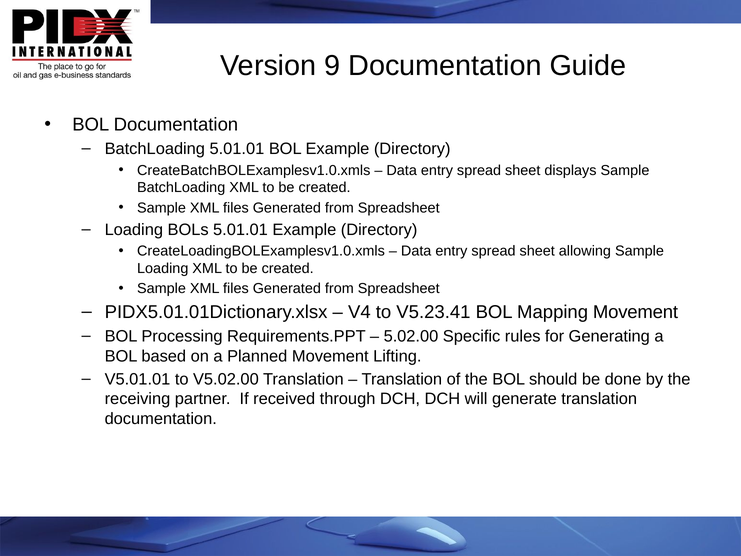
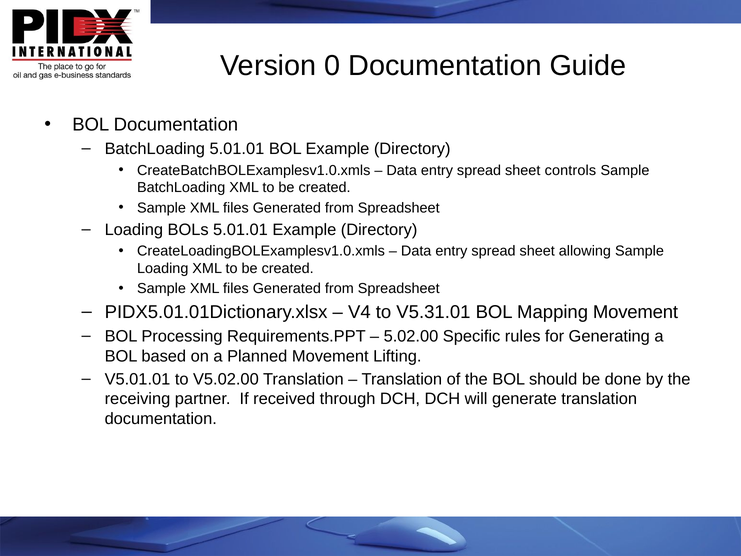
9: 9 -> 0 (332, 66)
displays: displays -> controls (570, 170)
V5.23.41: V5.23.41 -> V5.31.01 (433, 312)
